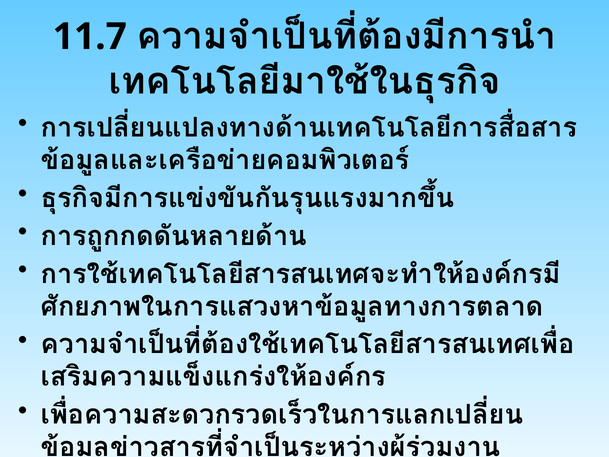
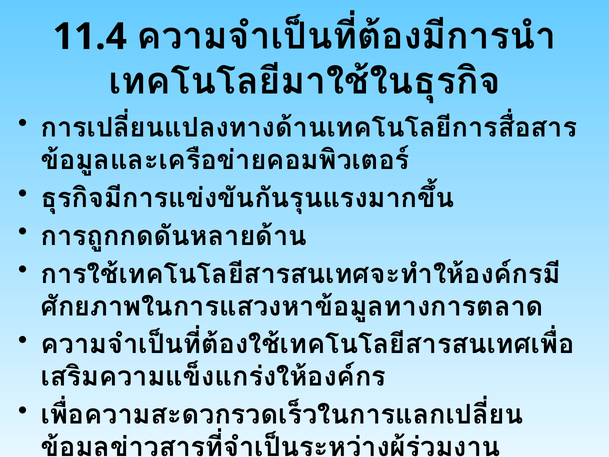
11.7: 11.7 -> 11.4 (90, 37)
